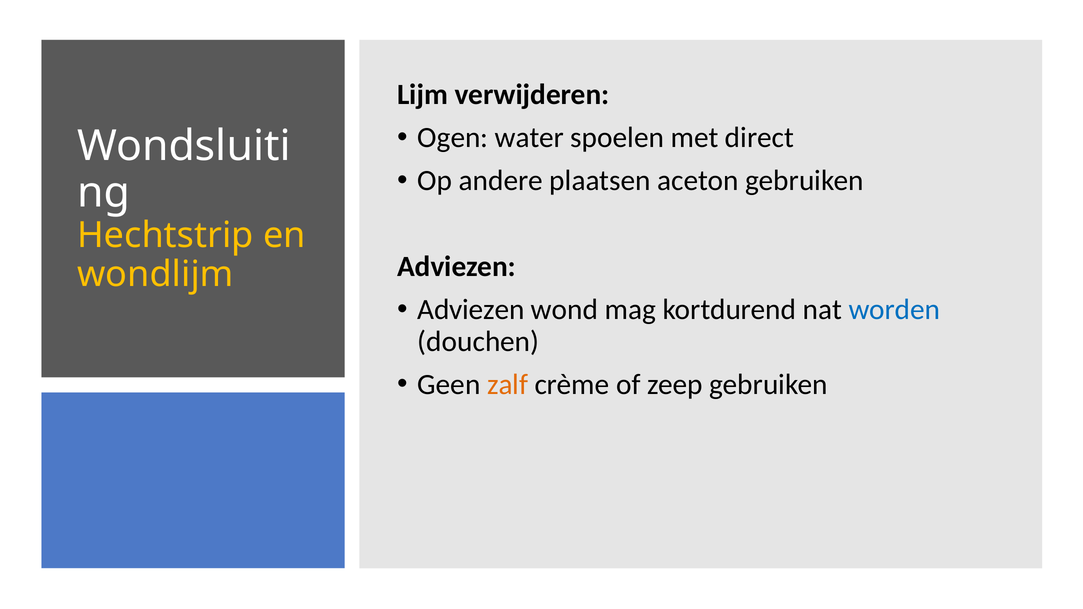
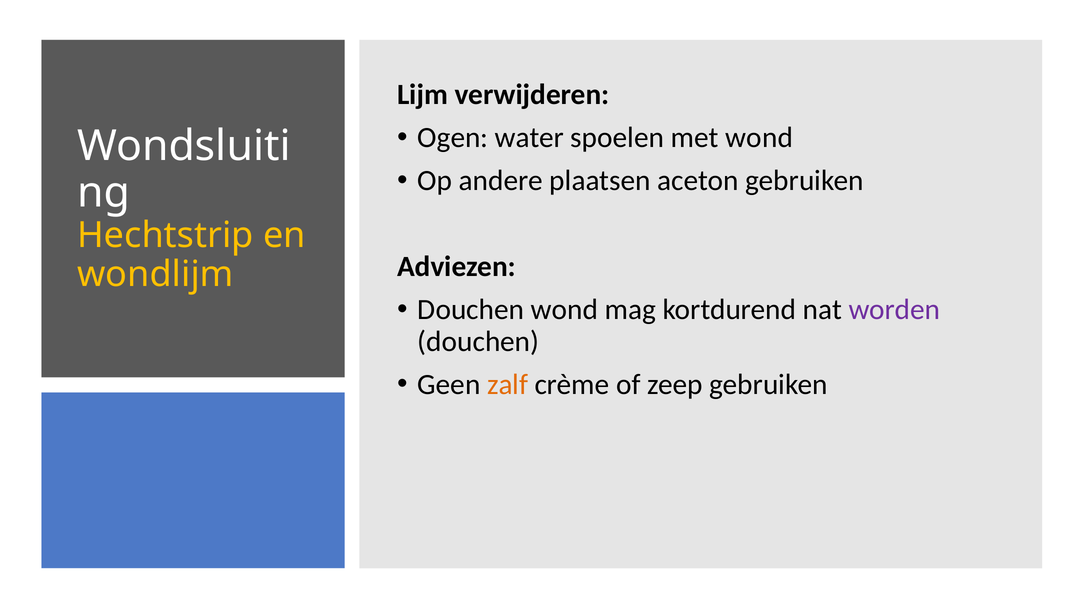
met direct: direct -> wond (759, 138)
Adviezen: Adviezen -> Douchen (471, 310)
worden colour: blue -> purple (894, 310)
